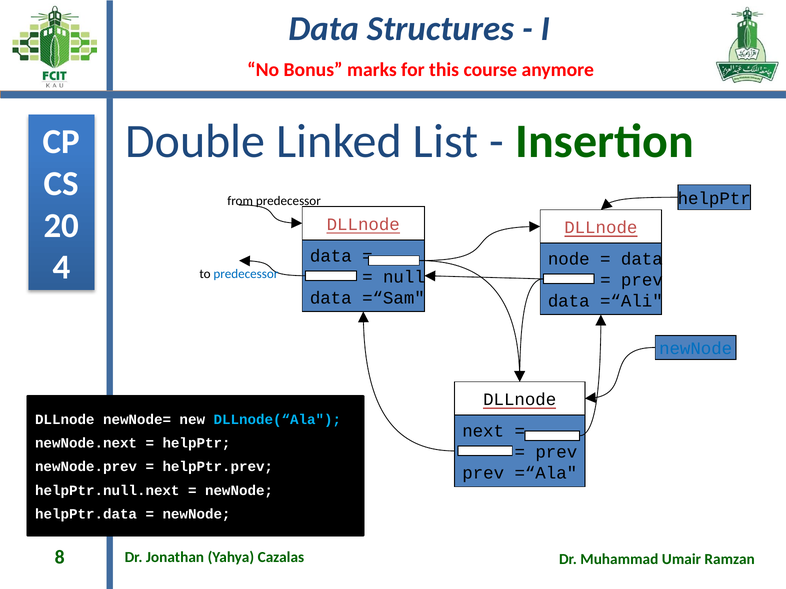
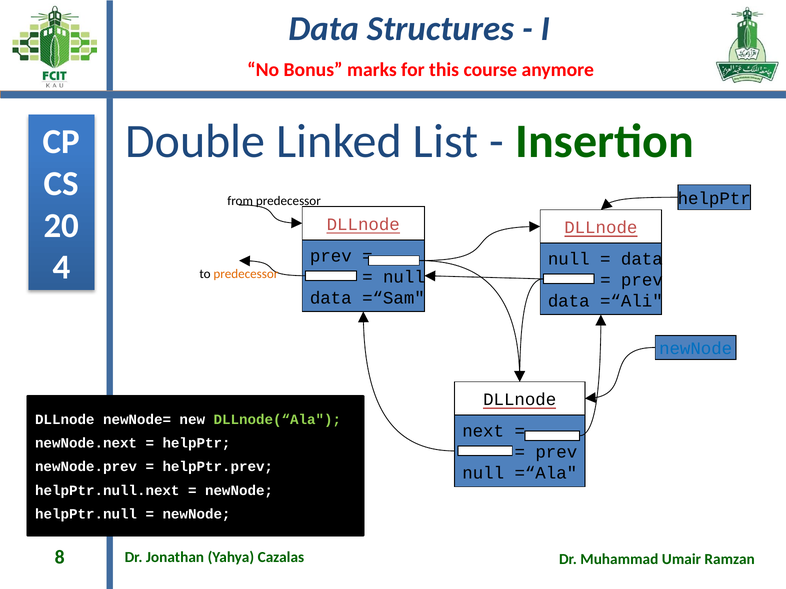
data: data -> prev (331, 256)
node: node -> null (569, 259)
predecessor colour: blue -> orange (246, 274)
DLLnode(“Ala colour: light blue -> light green (277, 420)
prev: prev -> null (483, 473)
helpPtr.data: helpPtr.data -> helpPtr.null (86, 514)
